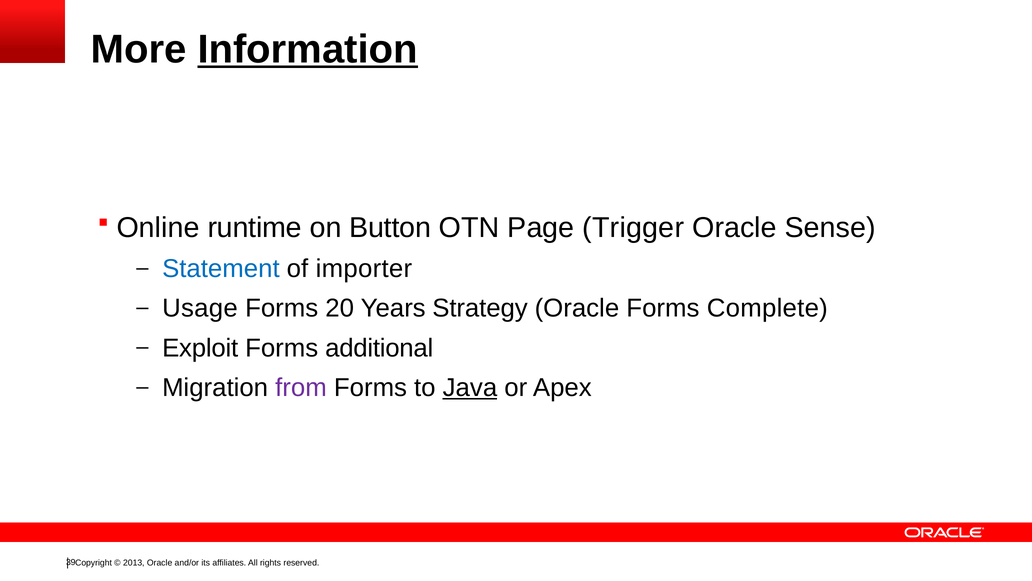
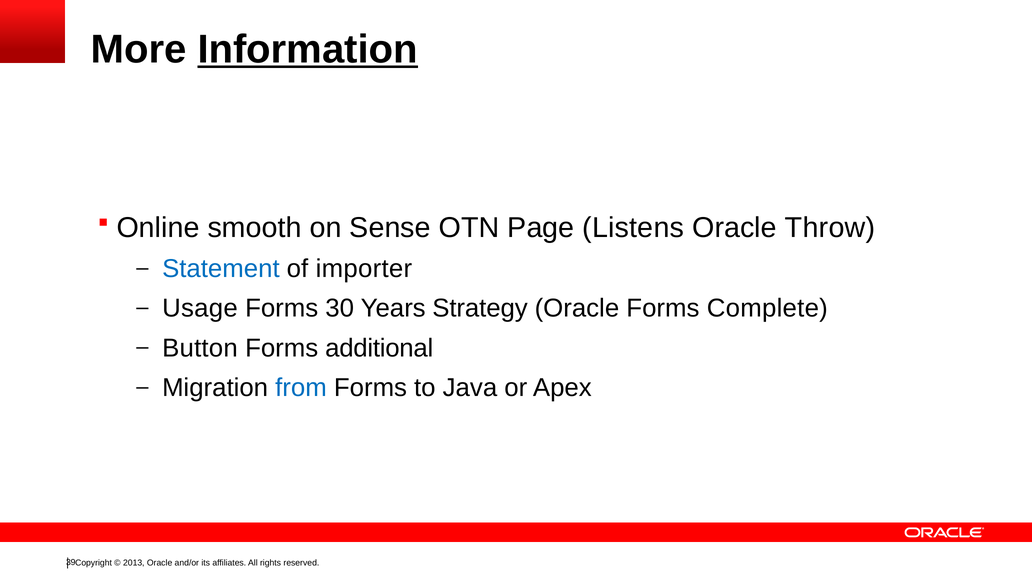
runtime: runtime -> smooth (255, 228)
Button: Button -> Sense (390, 228)
Trigger: Trigger -> Listens (633, 228)
Sense: Sense -> Throw (830, 228)
20: 20 -> 30 (340, 308)
Exploit: Exploit -> Button (200, 348)
from colour: purple -> blue (301, 387)
Java underline: present -> none (470, 387)
